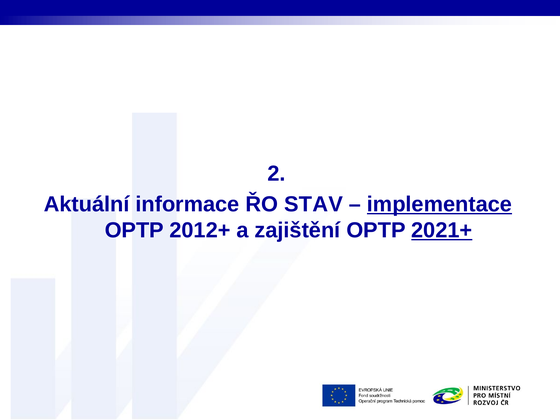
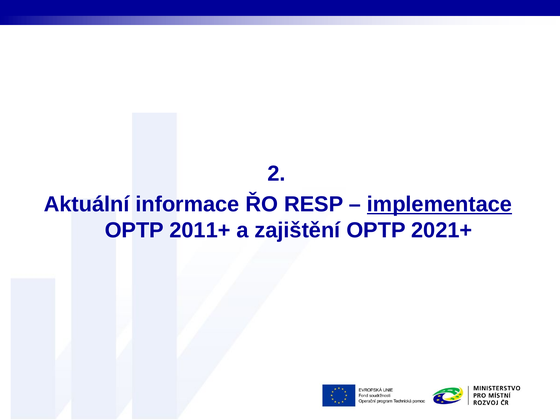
STAV: STAV -> RESP (314, 204)
2012+: 2012+ -> 2011+ (200, 230)
2021+ underline: present -> none (442, 230)
